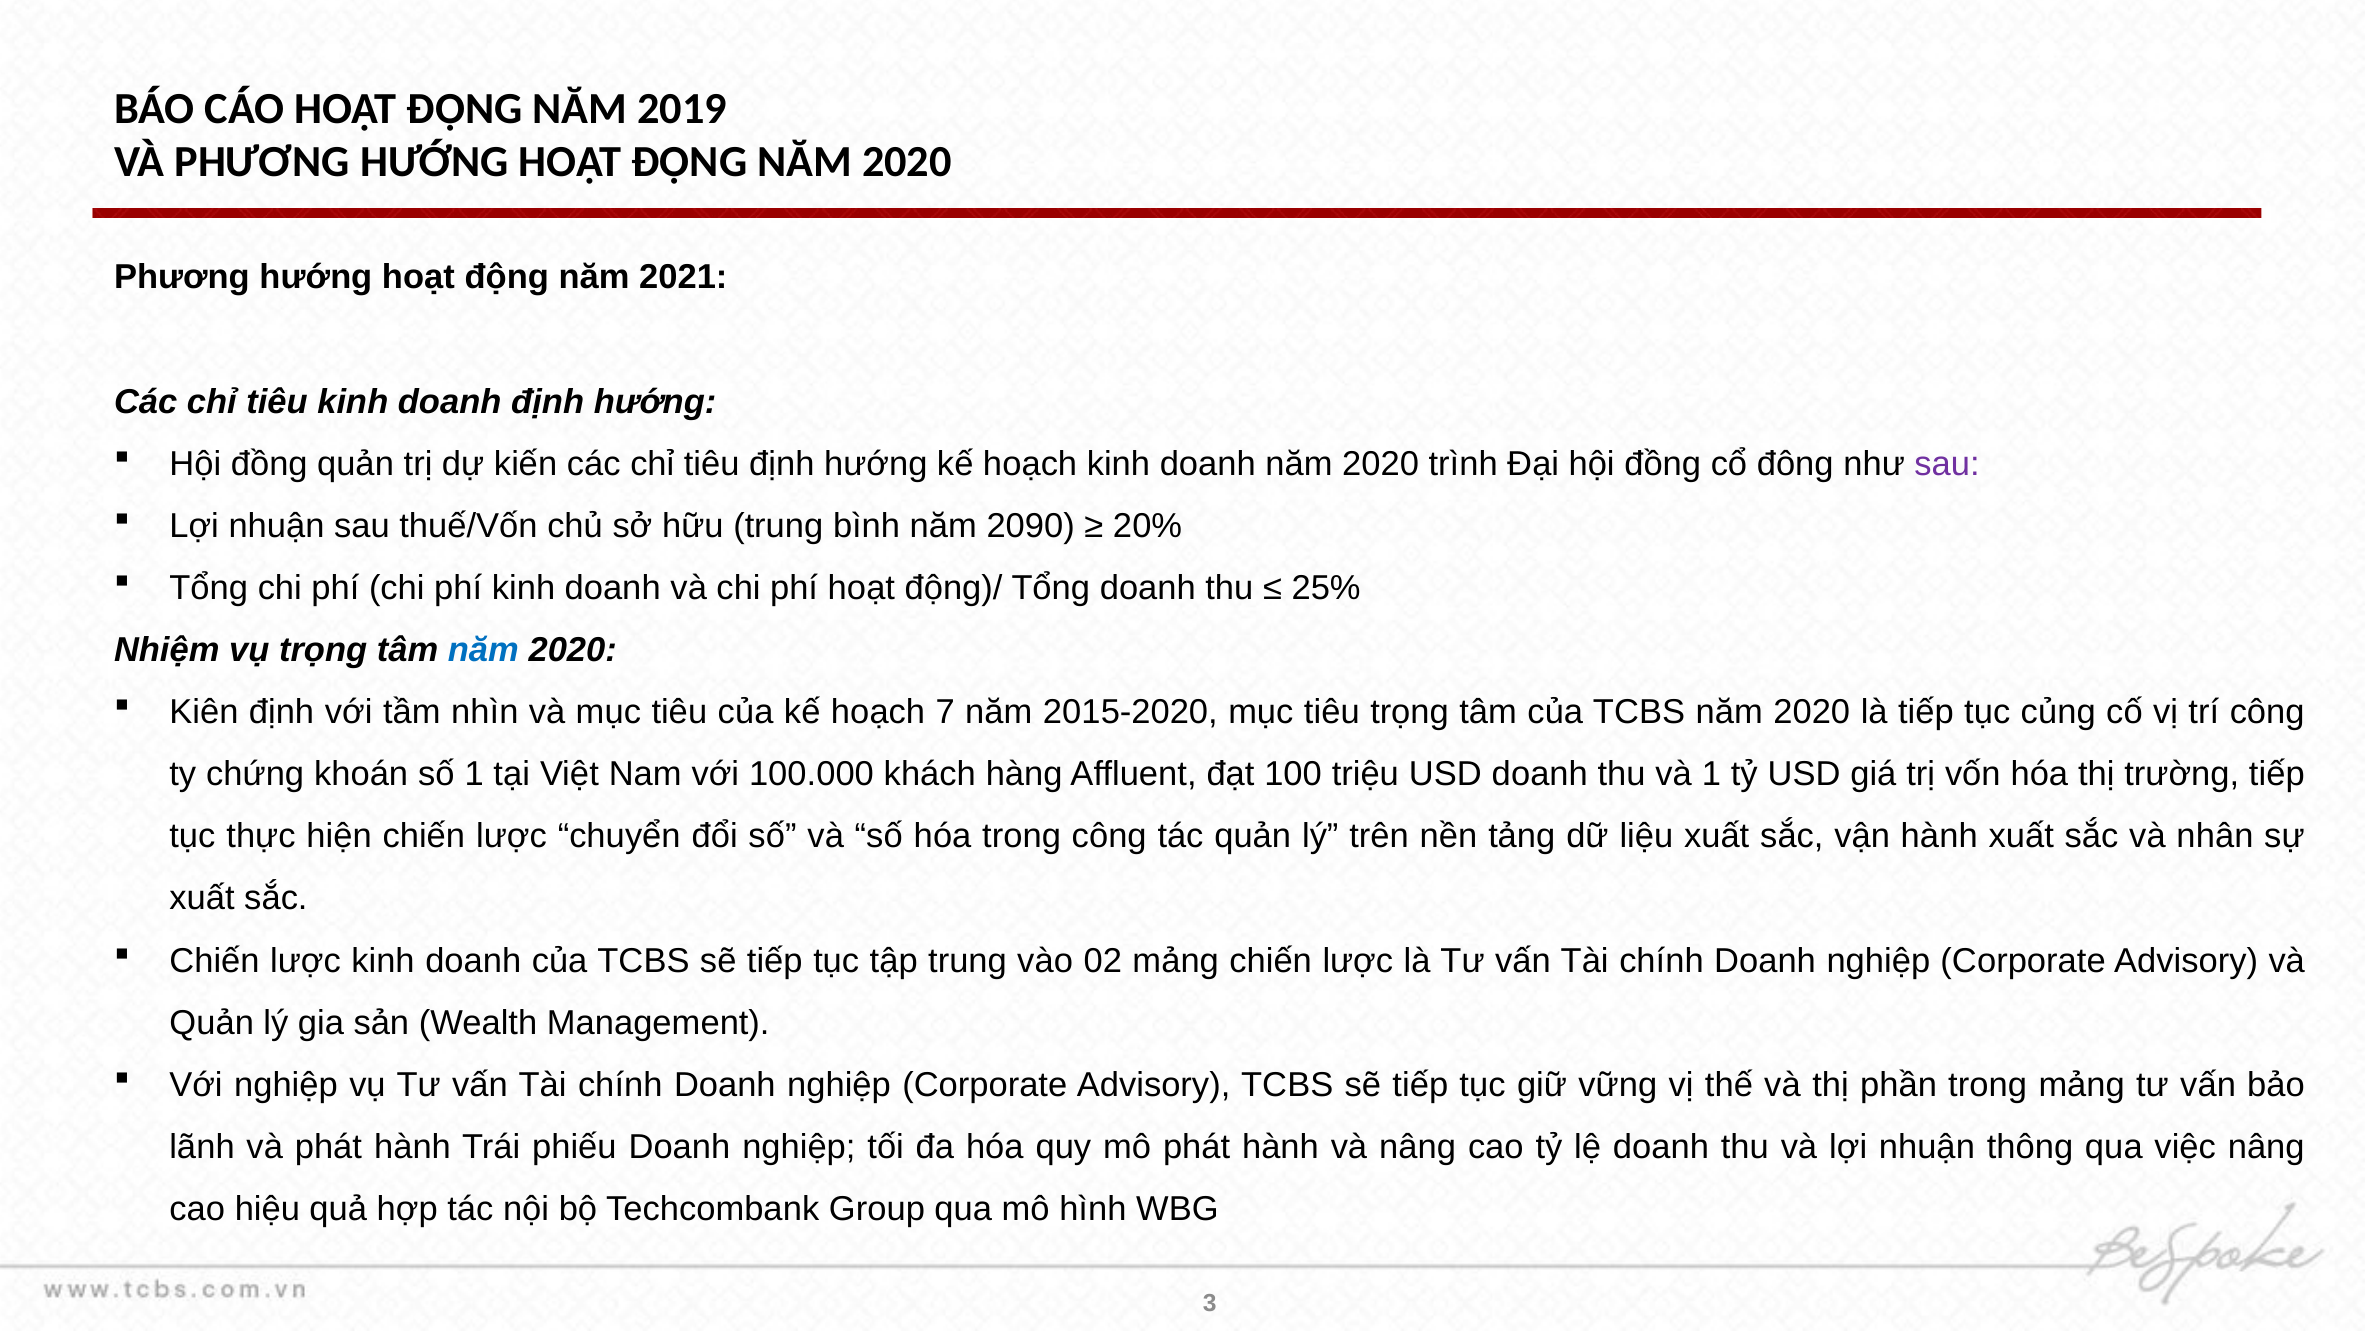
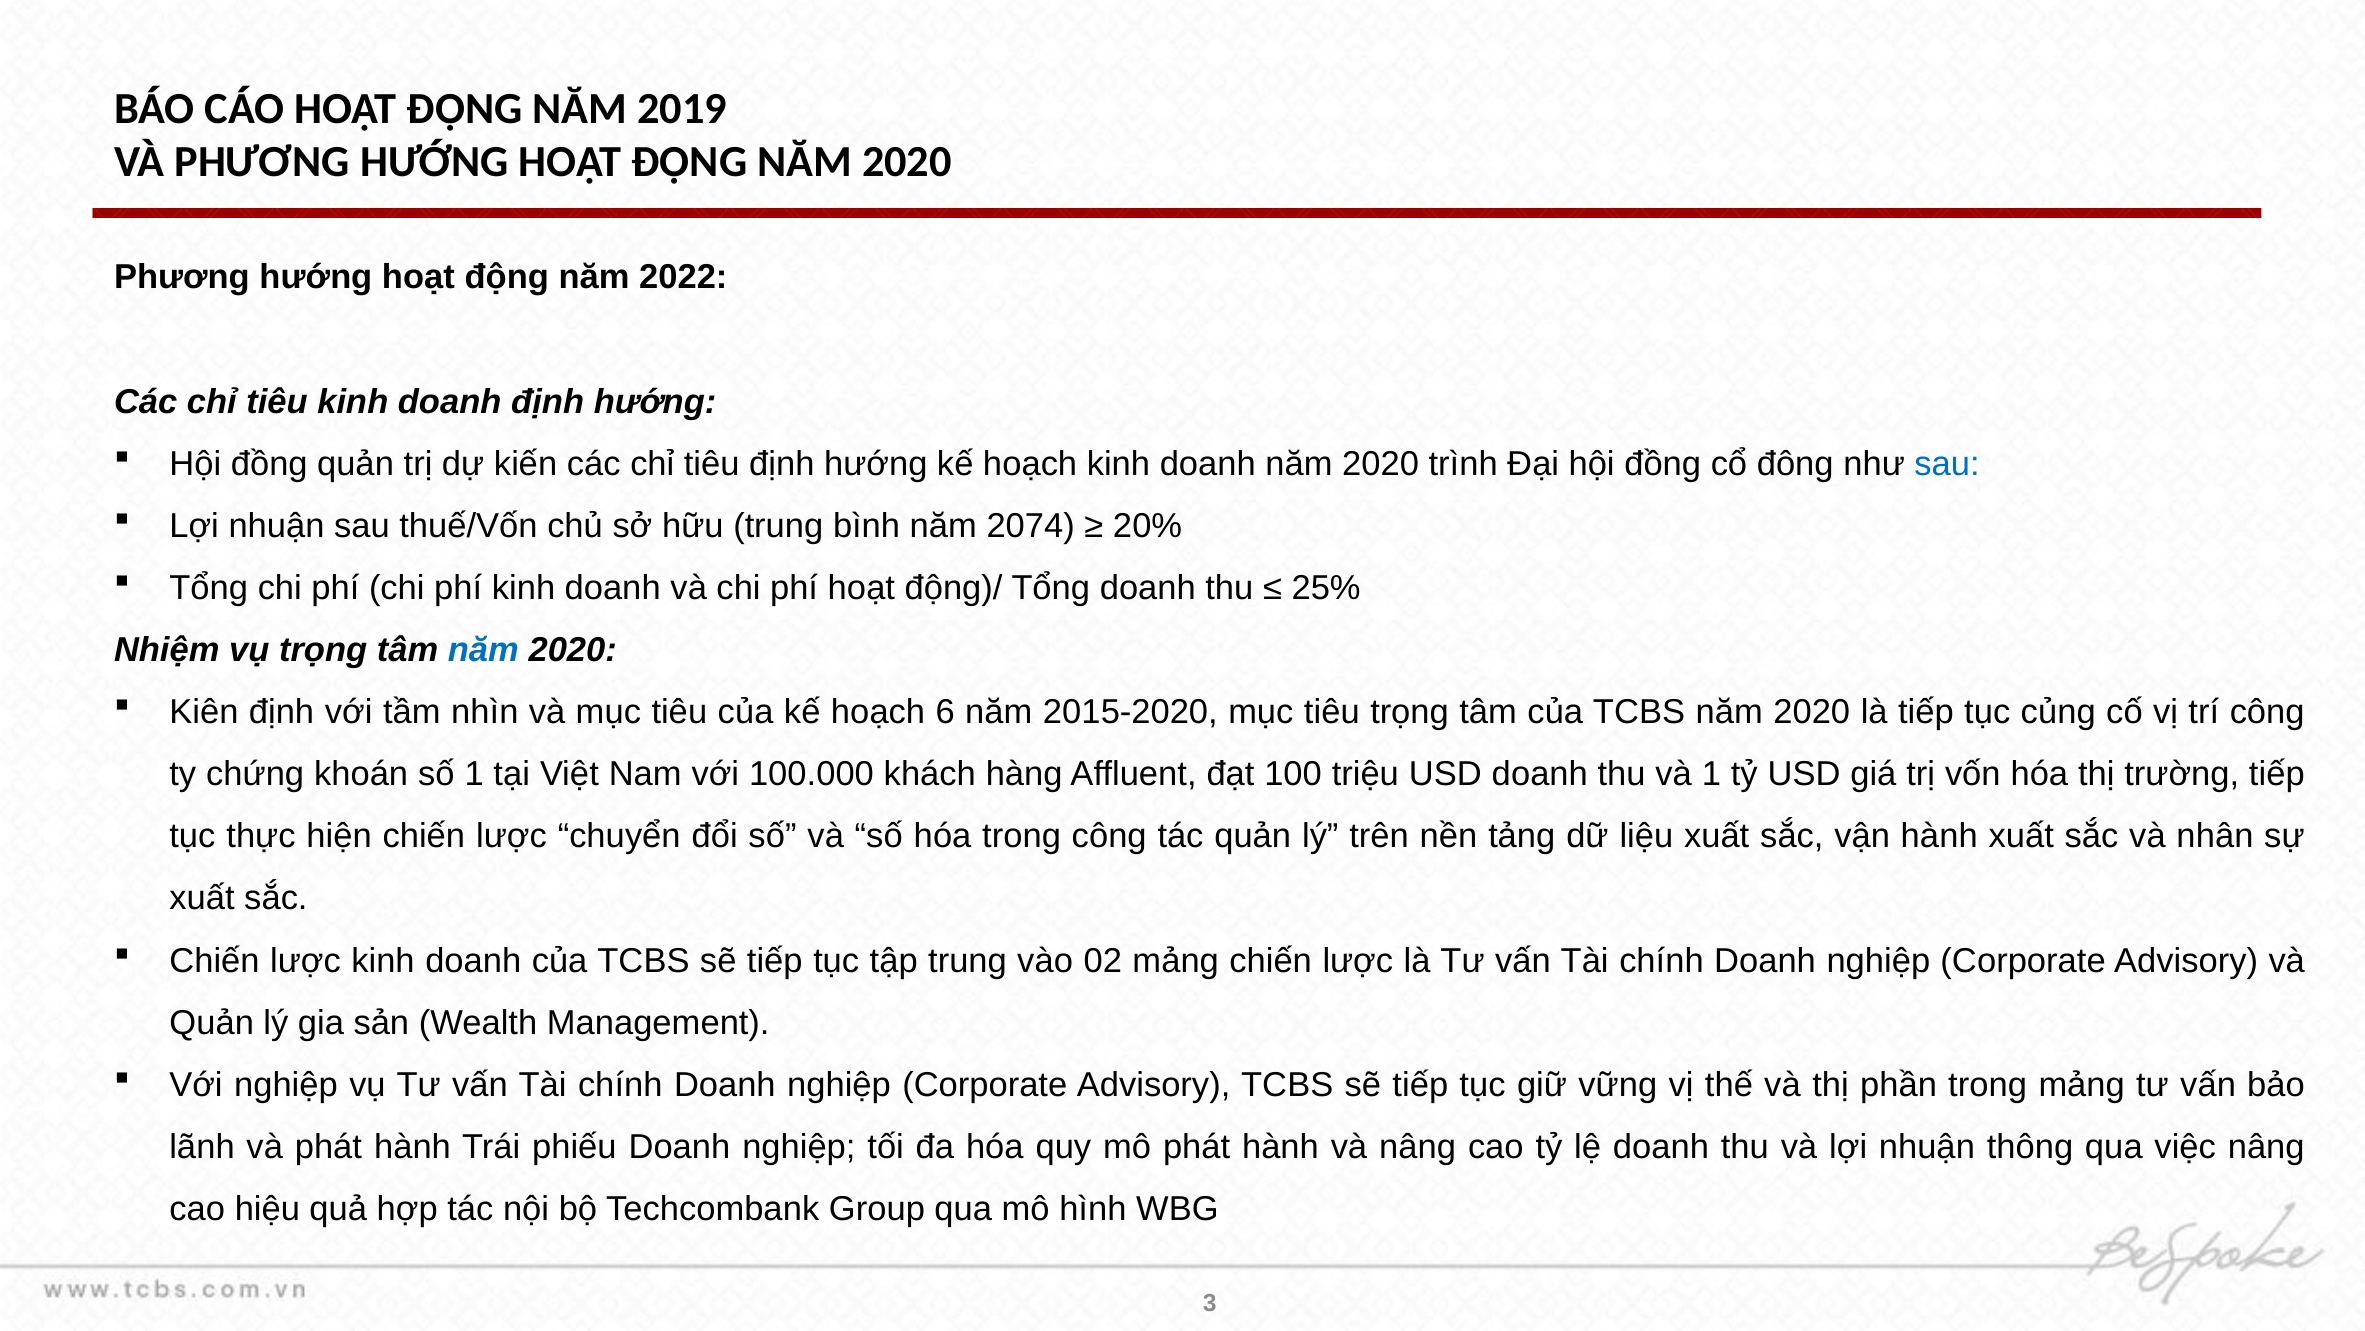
2021: 2021 -> 2022 (683, 277)
sau colour: purple -> blue (1947, 464)
2090: 2090 -> 2074 (1031, 526)
7: 7 -> 6 (945, 712)
